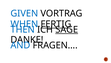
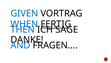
SAGE underline: present -> none (67, 29)
